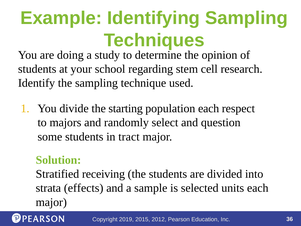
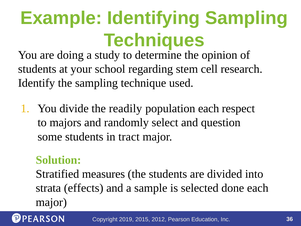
starting: starting -> readily (126, 108)
receiving: receiving -> measures (103, 174)
units: units -> done (233, 188)
